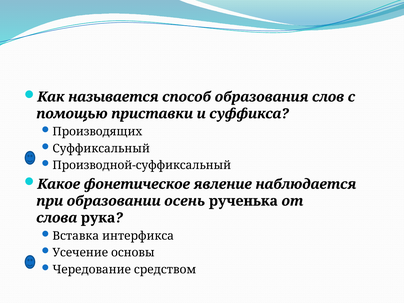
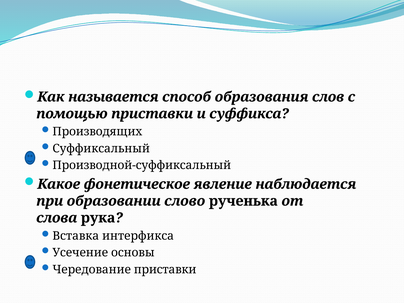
осень: осень -> слово (185, 201)
Чередование средством: средством -> приставки (165, 270)
